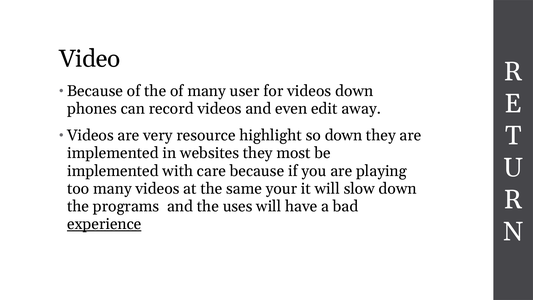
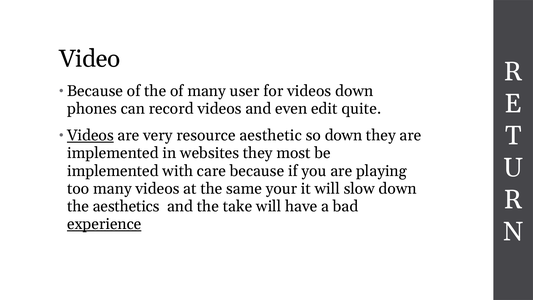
away: away -> quite (361, 109)
Videos underline: none -> present (90, 135)
highlight: highlight -> aesthetic (271, 135)
programs: programs -> aesthetics (126, 206)
uses: uses -> take (237, 206)
